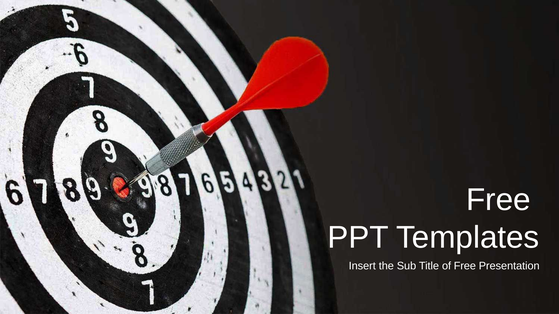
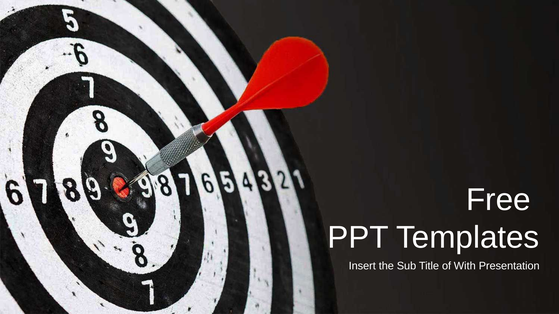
of Free: Free -> With (465, 266)
